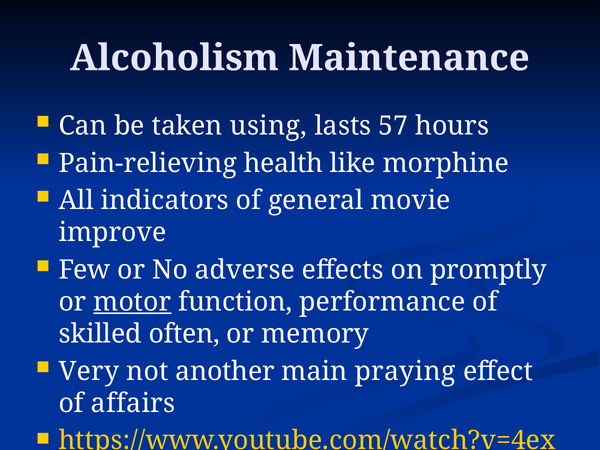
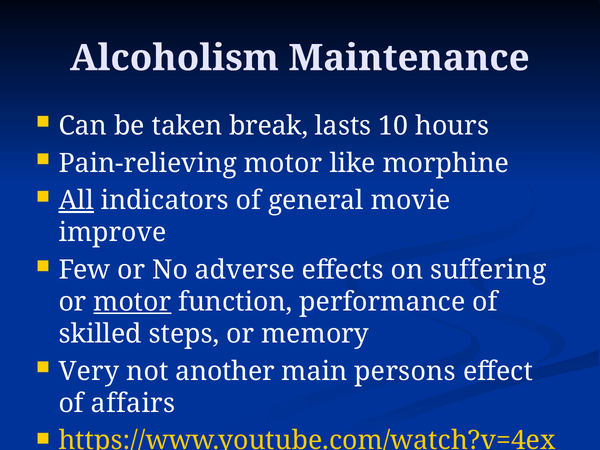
using: using -> break (269, 126)
57: 57 -> 10 (393, 126)
Pain-relieving health: health -> motor (283, 163)
All underline: none -> present (76, 201)
promptly: promptly -> suffering (488, 270)
often: often -> steps (184, 334)
praying: praying -> persons (405, 371)
